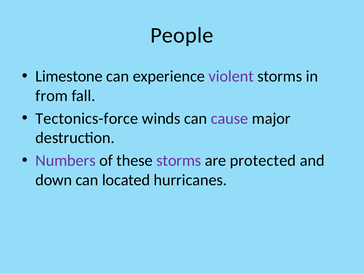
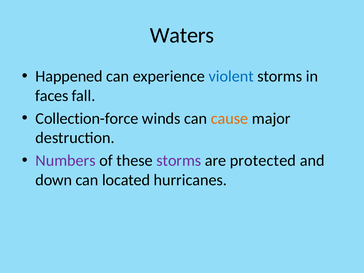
People: People -> Waters (182, 35)
Limestone: Limestone -> Happened (69, 76)
violent colour: purple -> blue (231, 76)
from: from -> faces (52, 96)
Tectonics-force: Tectonics-force -> Collection-force (87, 118)
cause colour: purple -> orange (230, 118)
